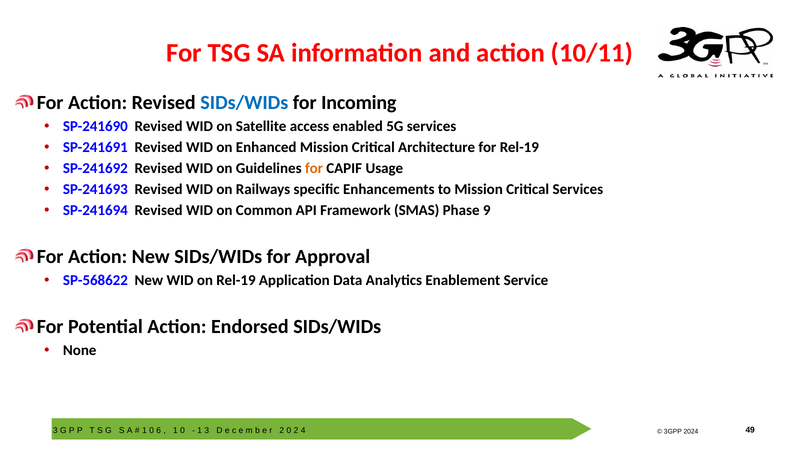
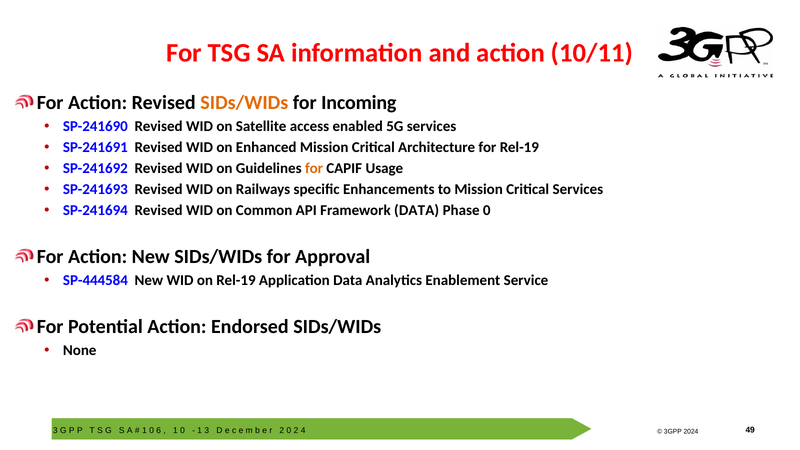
SIDs/WIDs colour: blue -> orange (244, 103)
Framework SMAS: SMAS -> DATA (417, 210)
Phase 9: 9 -> 0 (487, 210)
SP-568622: SP-568622 -> SP-444584 (95, 280)
